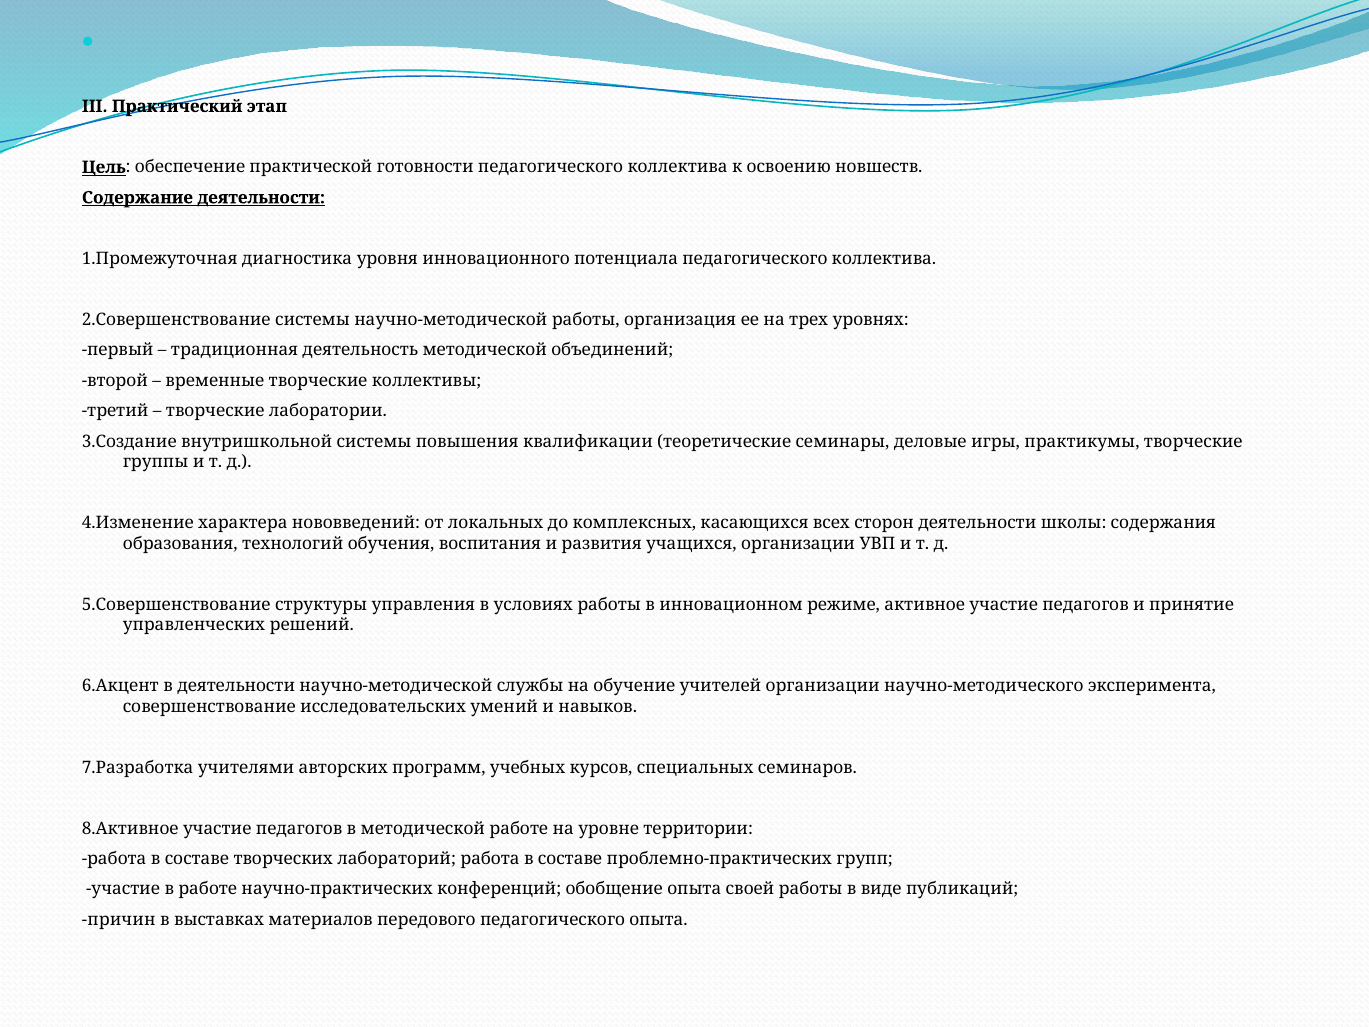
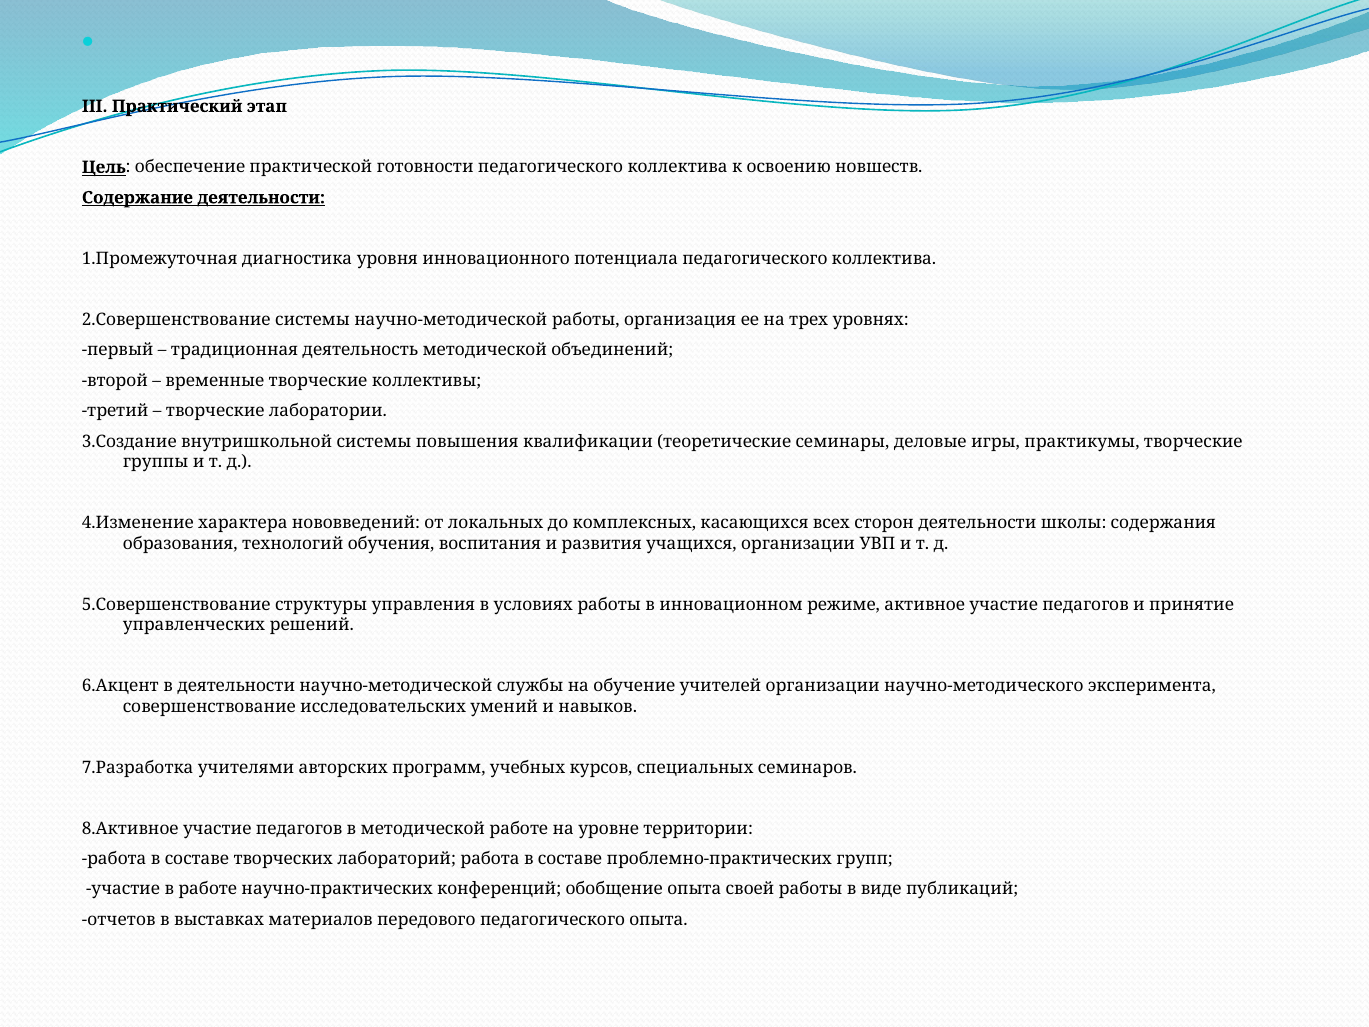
причин: причин -> отчетов (119, 919)
